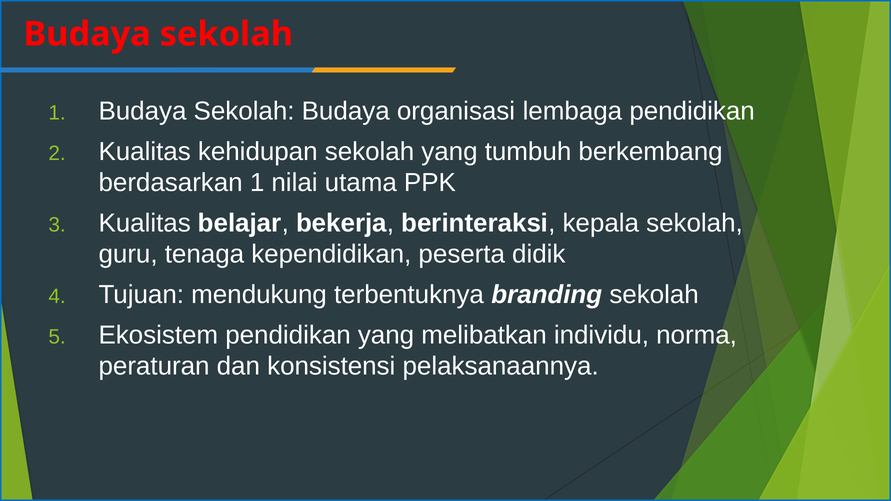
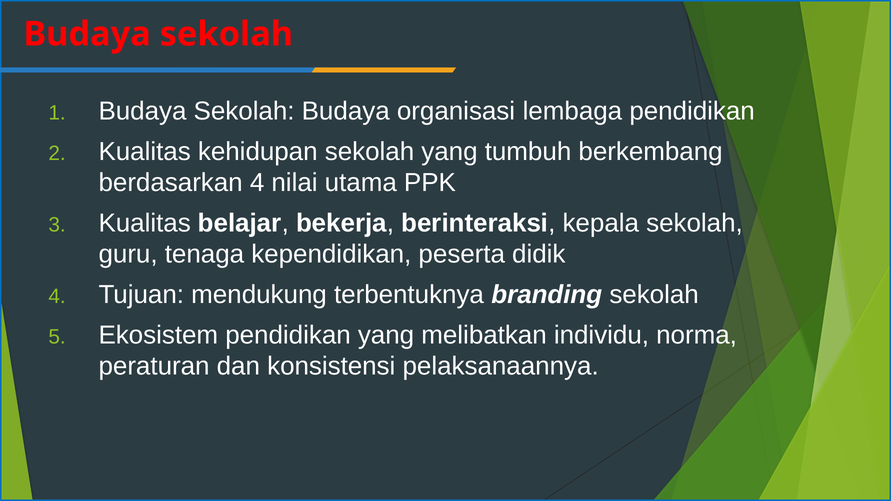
berdasarkan 1: 1 -> 4 (257, 183)
